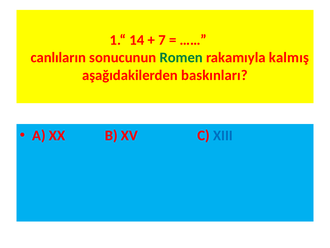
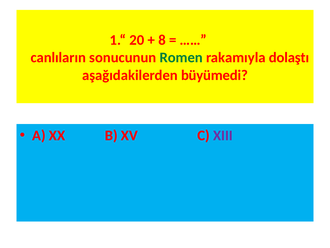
14: 14 -> 20 (137, 40)
7: 7 -> 8 (162, 40)
kalmış: kalmış -> dolaştı (289, 57)
baskınları: baskınları -> büyümedi (214, 75)
XIII colour: blue -> purple (223, 135)
